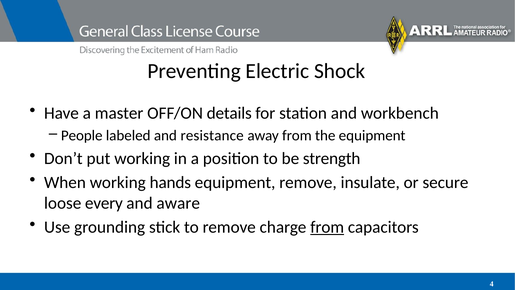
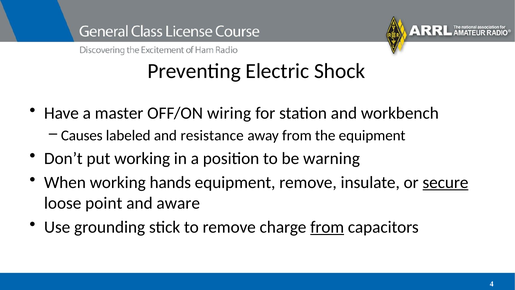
details: details -> wiring (229, 113)
People: People -> Causes (82, 135)
strength: strength -> warning (332, 158)
secure underline: none -> present (445, 182)
every: every -> point (104, 203)
